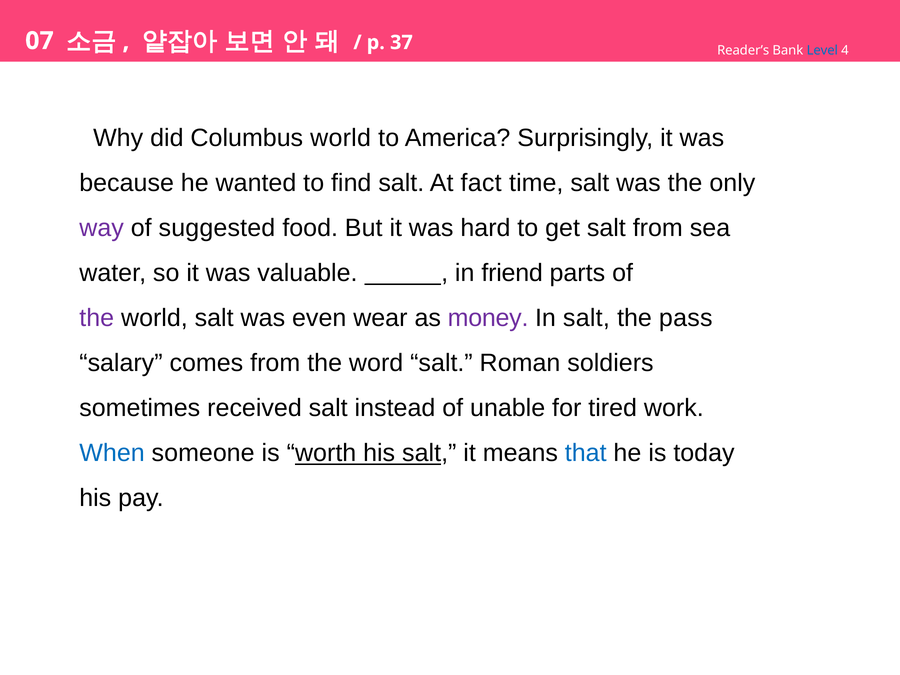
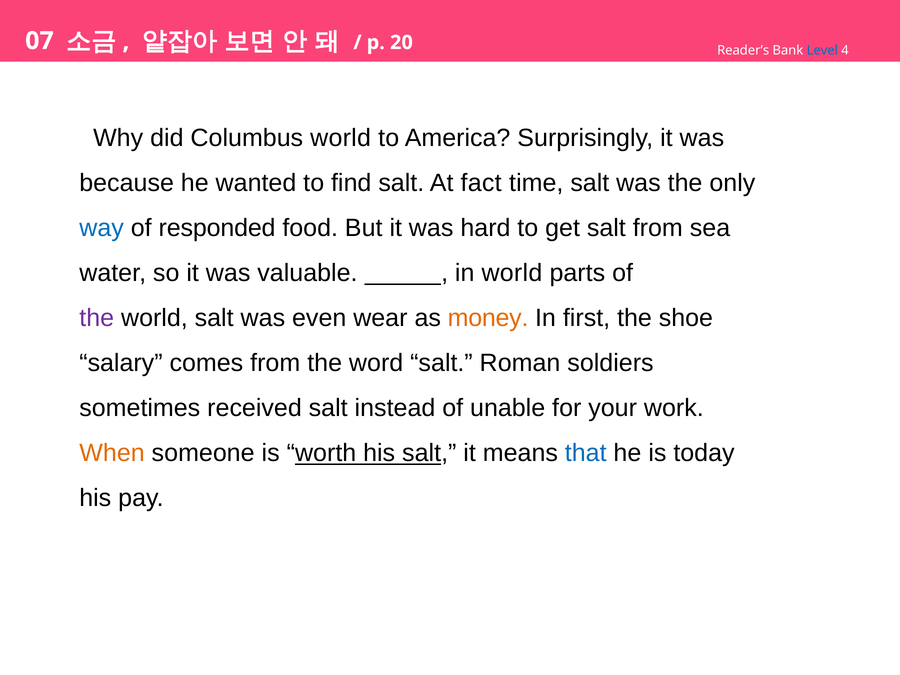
37: 37 -> 20 (401, 43)
way colour: purple -> blue (102, 228)
suggested: suggested -> responded (217, 228)
in friend: friend -> world (512, 273)
money colour: purple -> orange (488, 318)
In salt: salt -> first (587, 318)
pass: pass -> shoe (686, 318)
tired: tired -> your (613, 408)
When colour: blue -> orange (112, 453)
